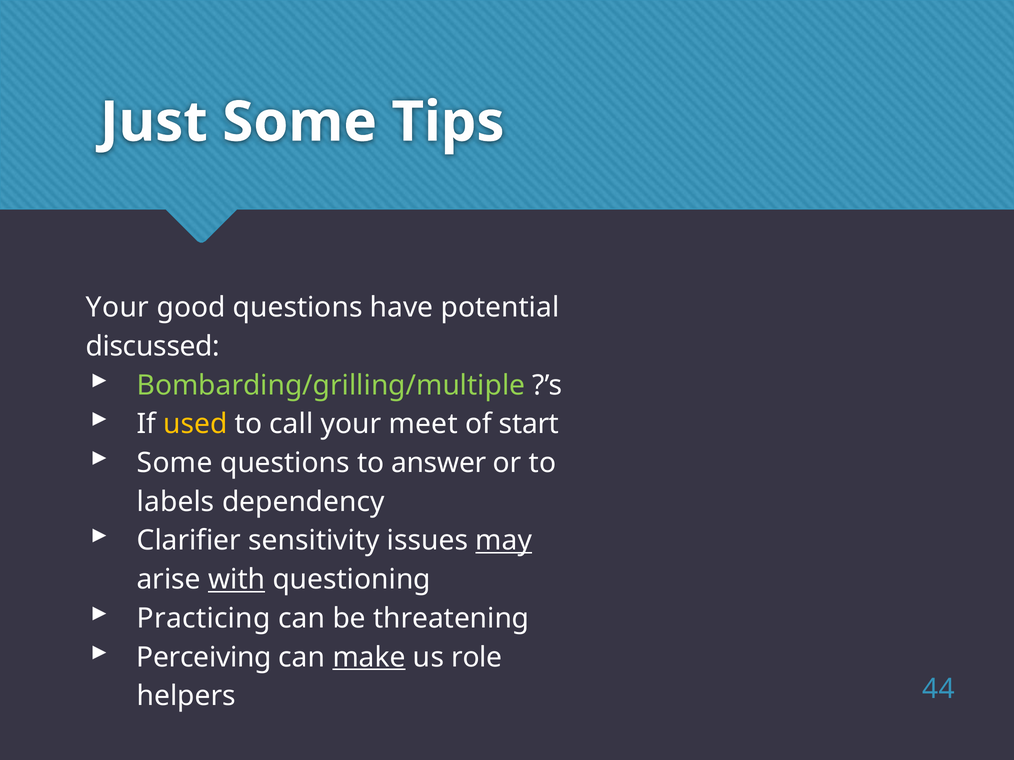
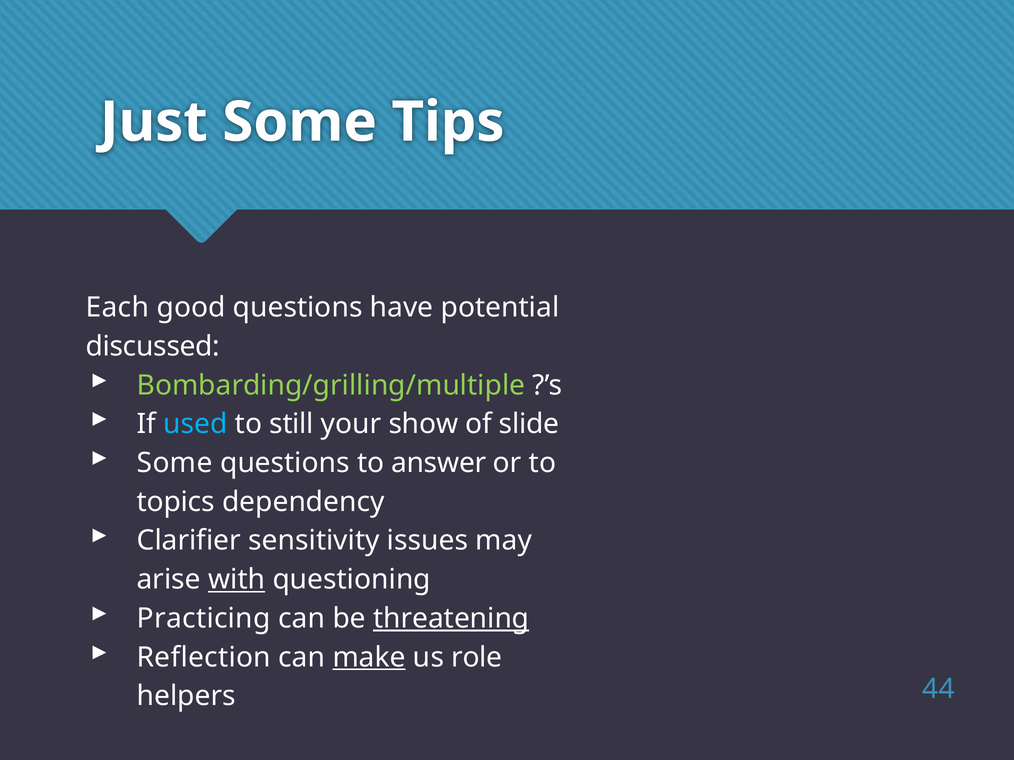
Your: Your -> Each (117, 308)
used colour: yellow -> light blue (195, 424)
call: call -> still (292, 424)
meet: meet -> show (423, 424)
start: start -> slide (529, 424)
labels: labels -> topics (176, 502)
may underline: present -> none (504, 541)
threatening underline: none -> present (451, 619)
Perceiving: Perceiving -> Reflection (204, 658)
